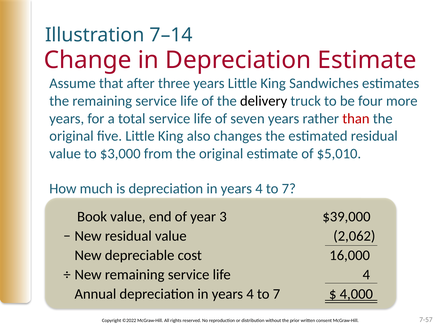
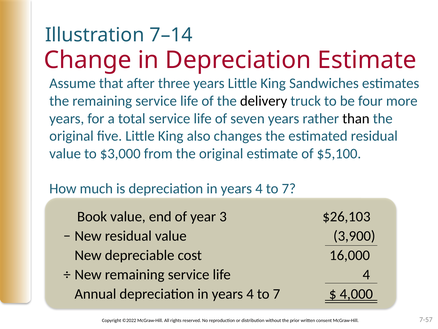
than colour: red -> black (356, 118)
$5,010: $5,010 -> $5,100 (339, 153)
$39,000: $39,000 -> $26,103 (346, 216)
2,062: 2,062 -> 3,900 (354, 236)
